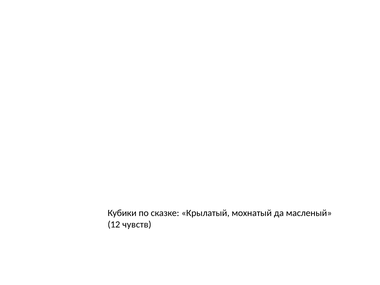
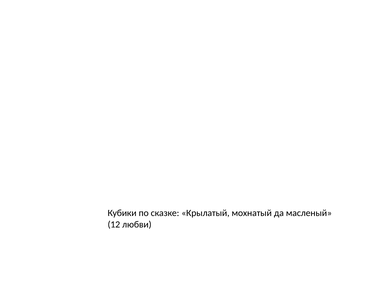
чувств: чувств -> любви (137, 224)
